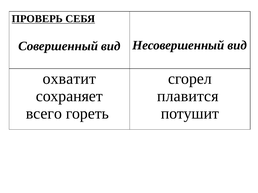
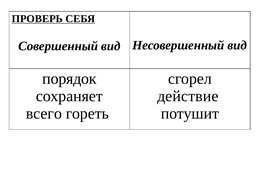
охватит: охватит -> порядок (69, 79)
плавится: плавится -> действие (188, 96)
